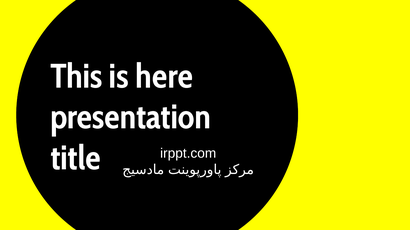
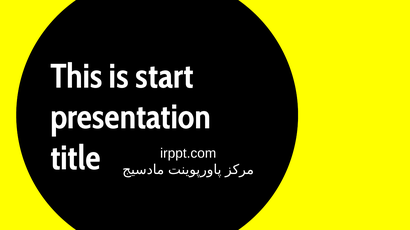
here: here -> start (164, 77)
